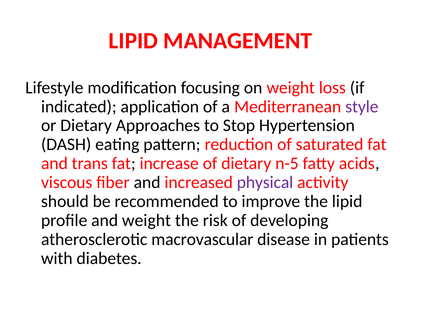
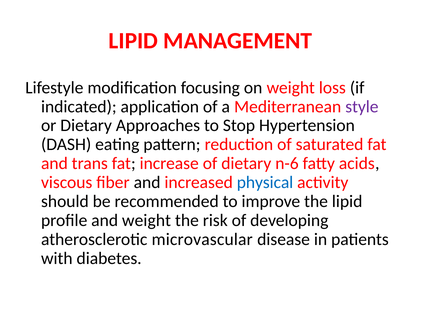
n-5: n-5 -> n-6 (287, 163)
physical colour: purple -> blue (265, 182)
macrovascular: macrovascular -> microvascular (202, 239)
